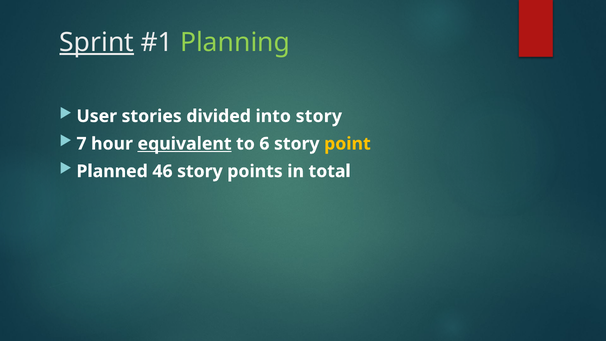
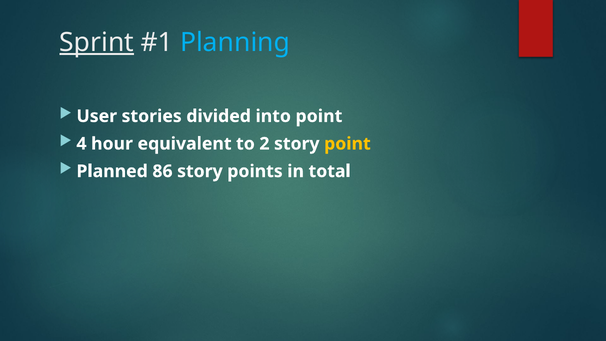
Planning colour: light green -> light blue (235, 43)
into story: story -> point (319, 116)
7: 7 -> 4 (81, 144)
equivalent underline: present -> none (185, 144)
6: 6 -> 2 (264, 144)
46: 46 -> 86 (162, 171)
